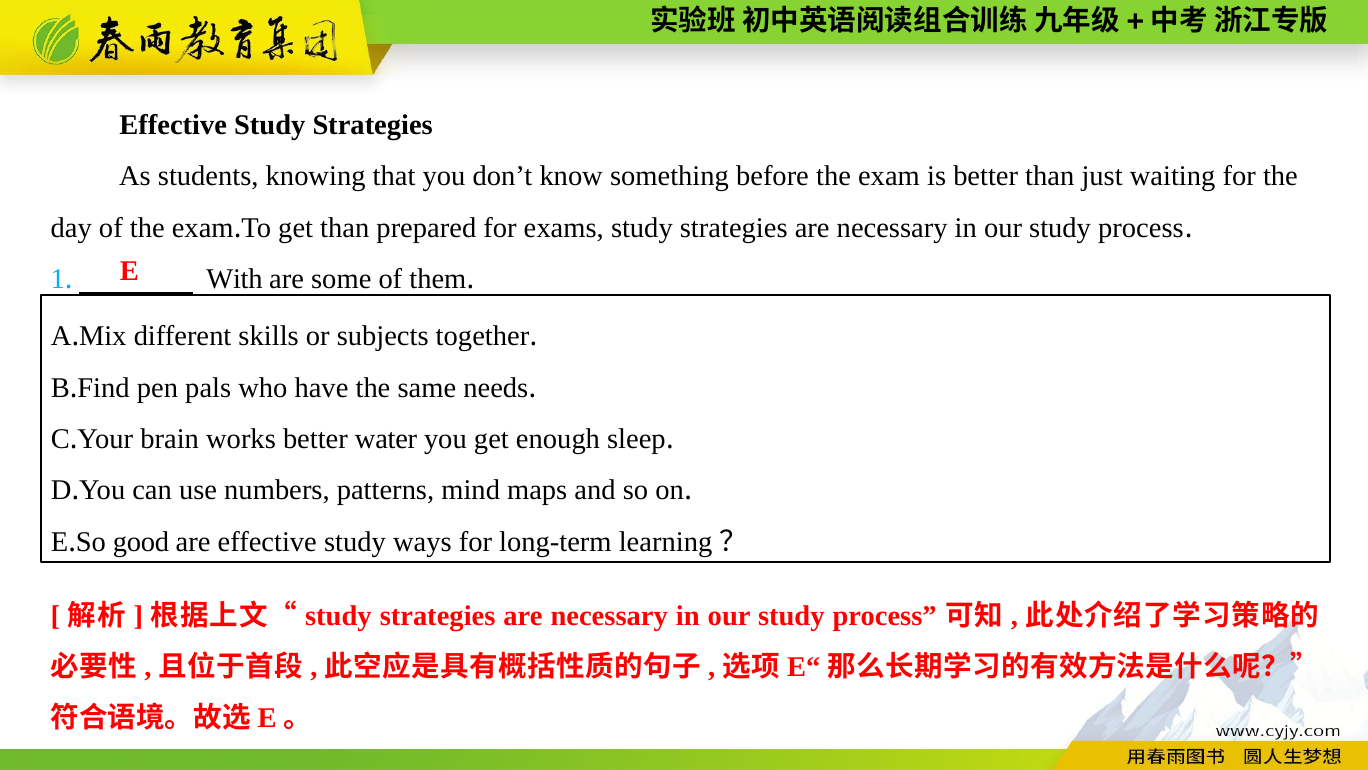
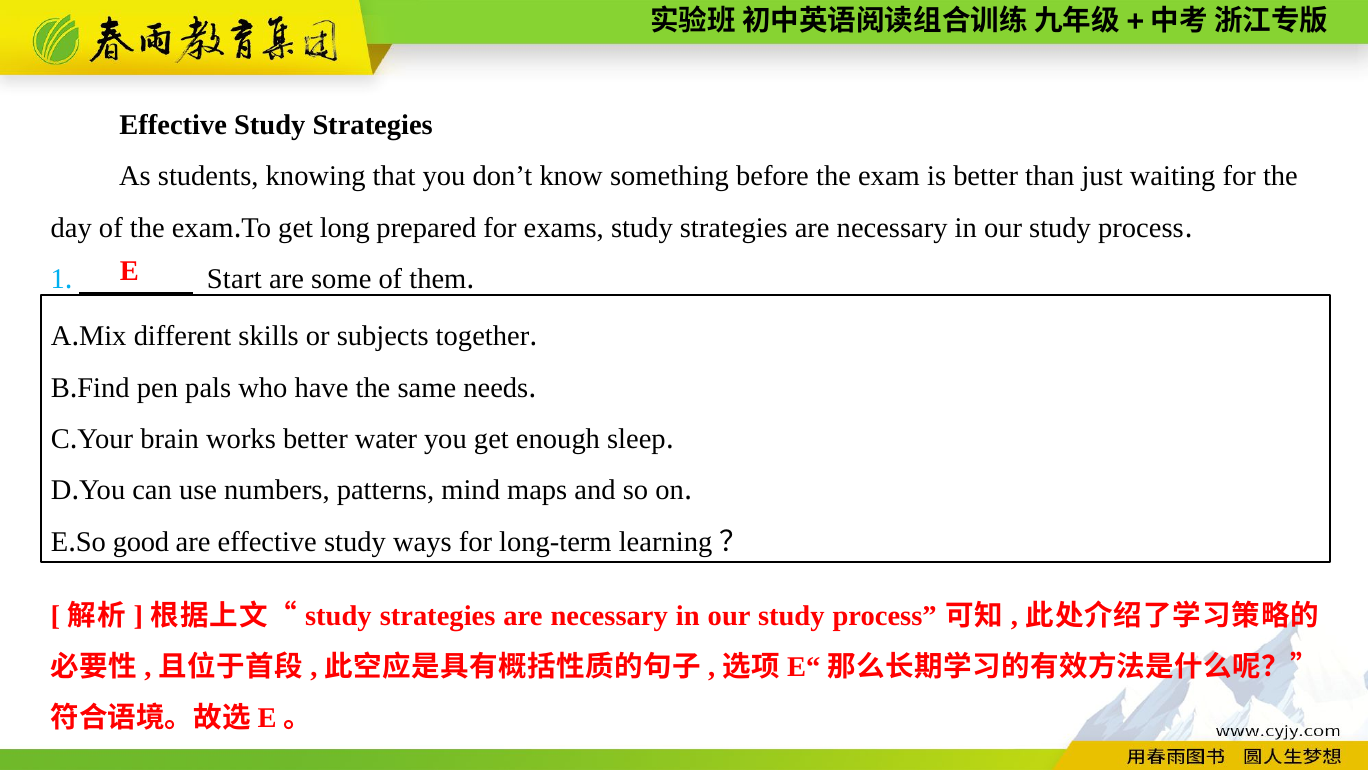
get than: than -> long (345, 228)
With: With -> Start (234, 279)
